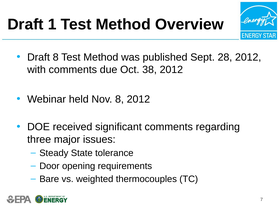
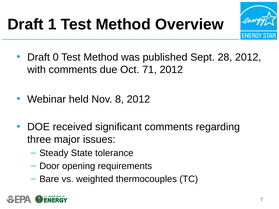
Draft 8: 8 -> 0 (56, 57)
38: 38 -> 71 (150, 70)
